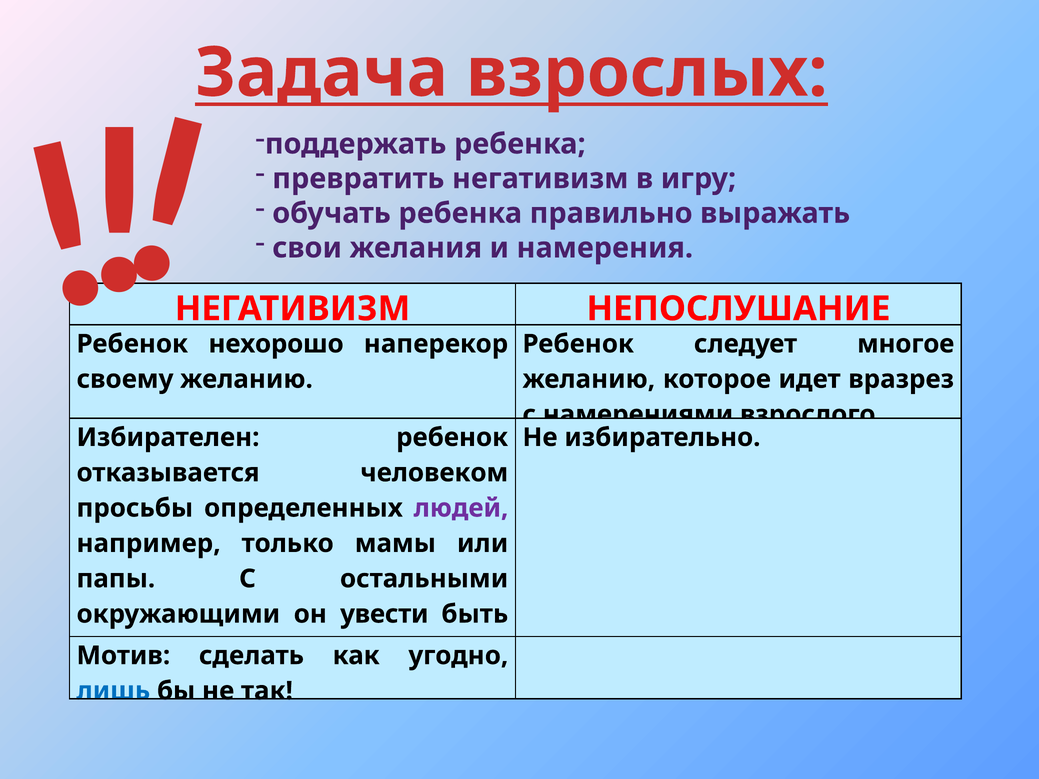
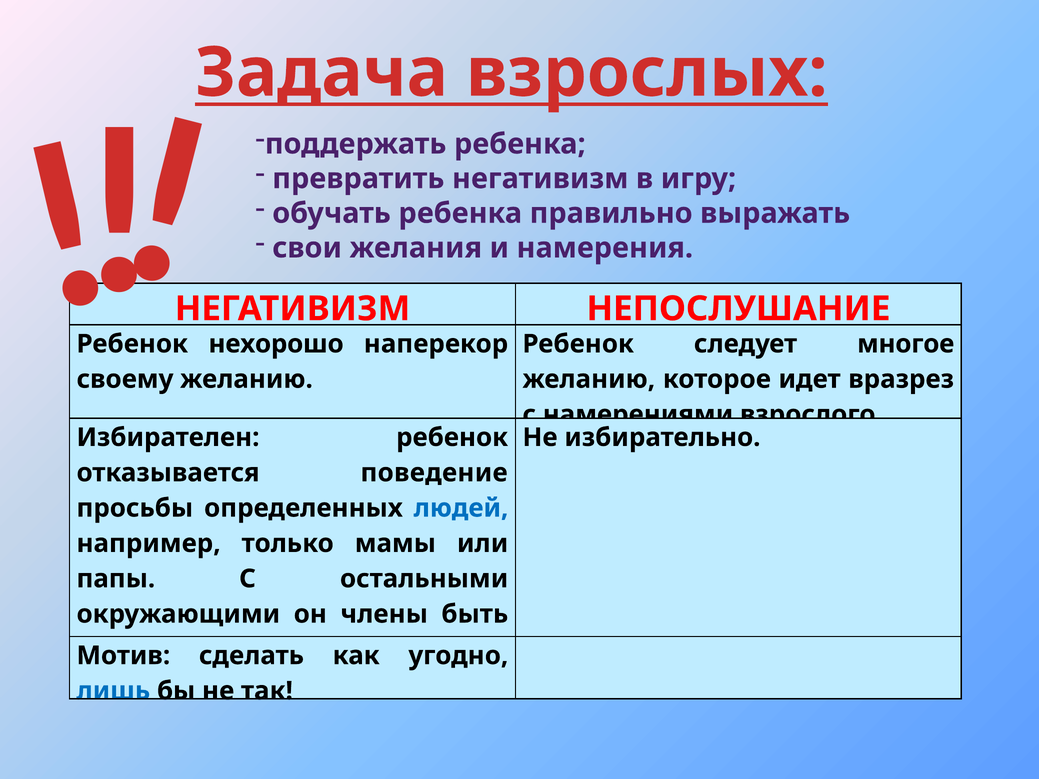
человеком: человеком -> поведение (434, 473)
людей colour: purple -> blue (461, 508)
увести: увести -> члены (384, 614)
